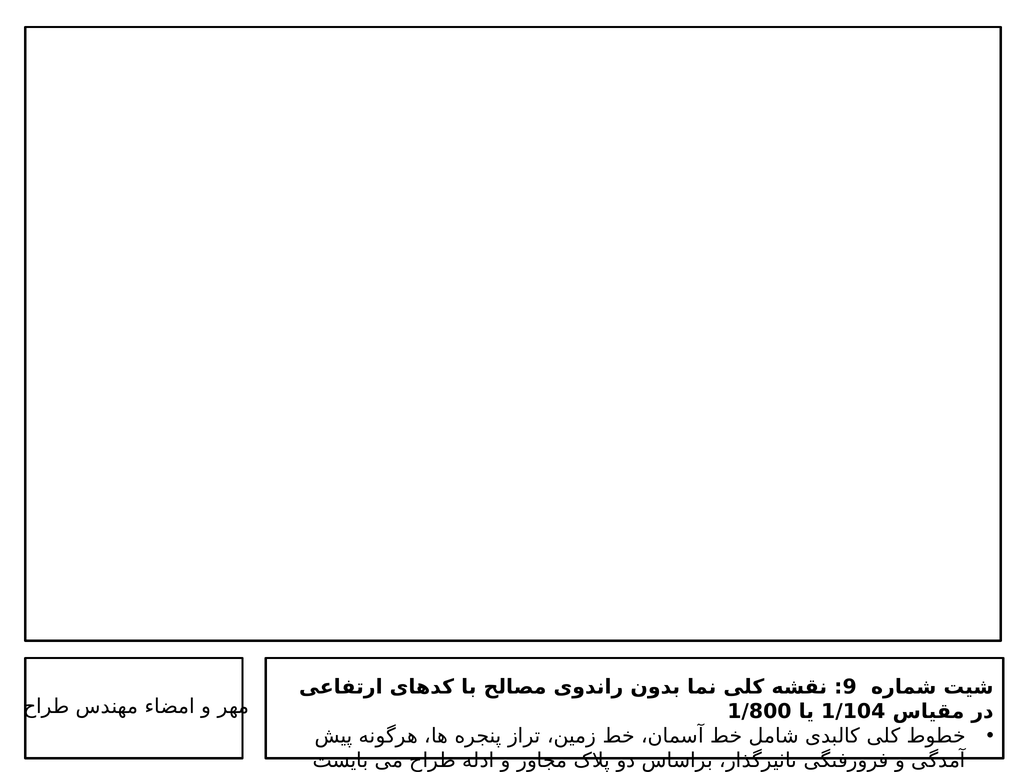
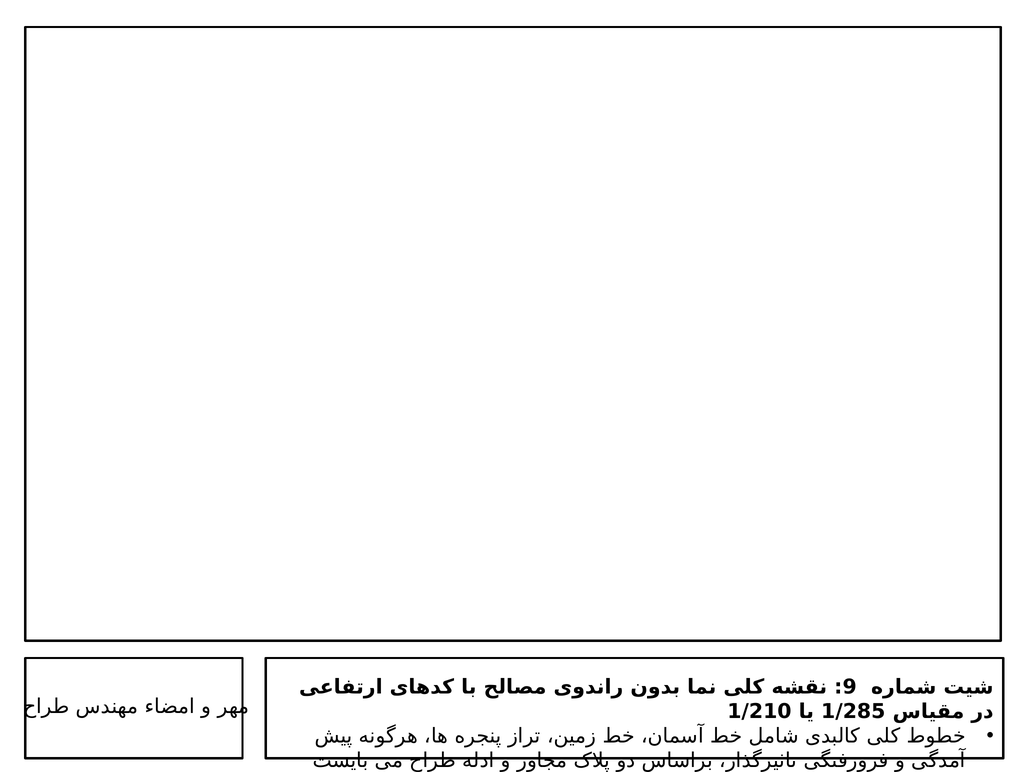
1/800: 1/800 -> 1/210 (759, 711)
1/104: 1/104 -> 1/285 (853, 711)
